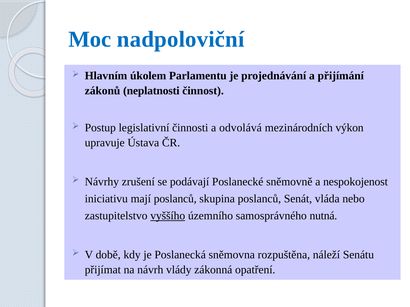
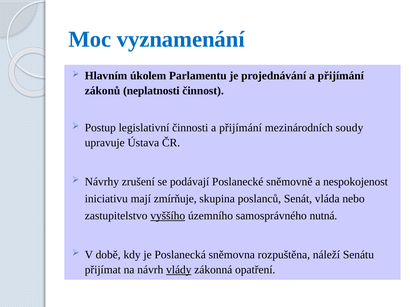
nadpoloviční: nadpoloviční -> vyznamenání (181, 40)
činnosti a odvolává: odvolává -> přijímání (241, 128)
výkon: výkon -> soudy (349, 128)
mají poslanců: poslanců -> zmírňuje (175, 199)
vlády underline: none -> present (179, 270)
